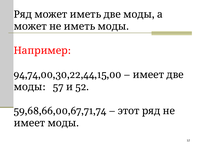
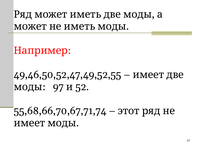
94,74,00,30,22,44,15,00: 94,74,00,30,22,44,15,00 -> 49,46,50,52,47,49,52,55 (68, 75)
57: 57 -> 97 (58, 87)
59,68,66,00,67,71,74: 59,68,66,00,67,71,74 -> 55,68,66,70,67,71,74 (60, 111)
